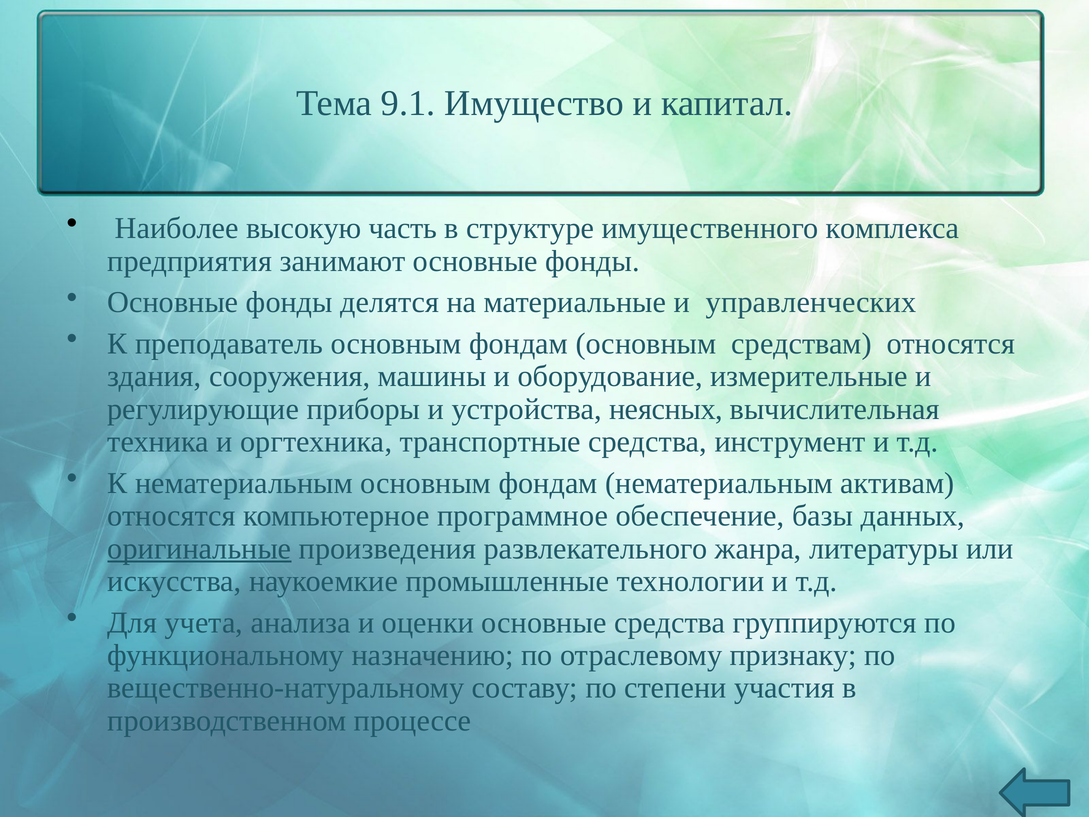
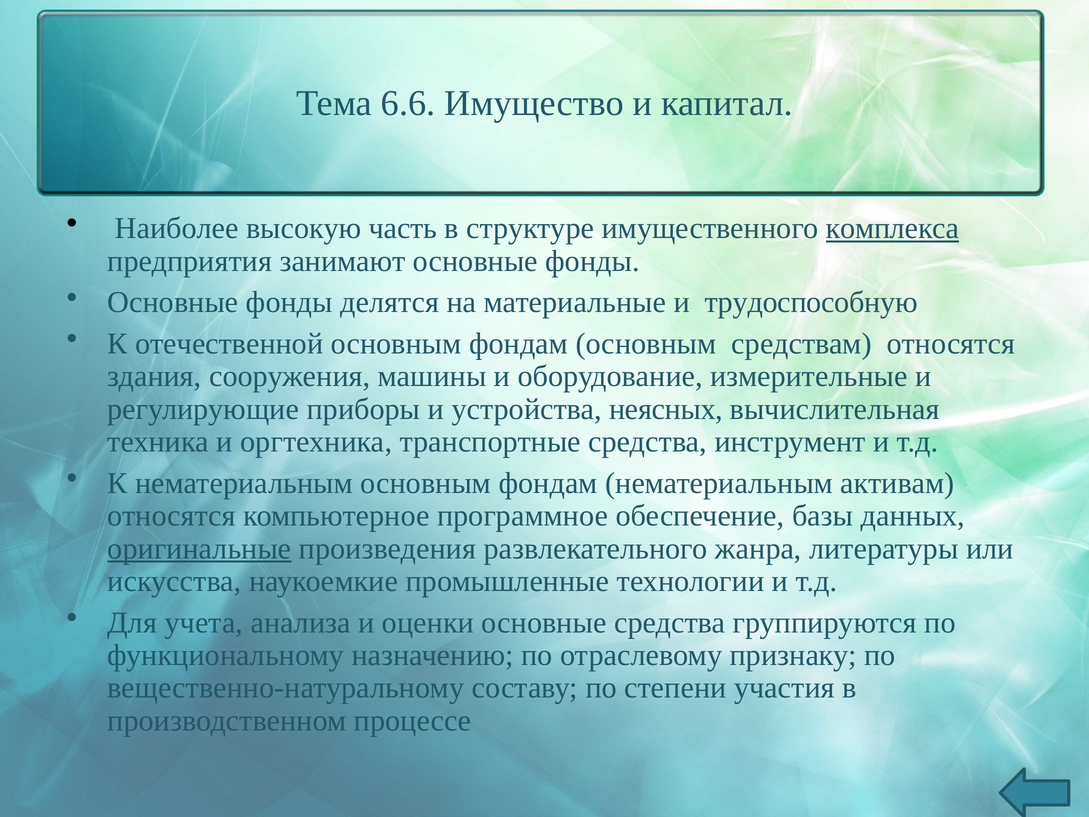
9.1: 9.1 -> 6.6 (408, 103)
комплекса underline: none -> present (892, 228)
управленческих: управленческих -> трудоспособную (811, 302)
преподаватель: преподаватель -> отечественной (229, 344)
